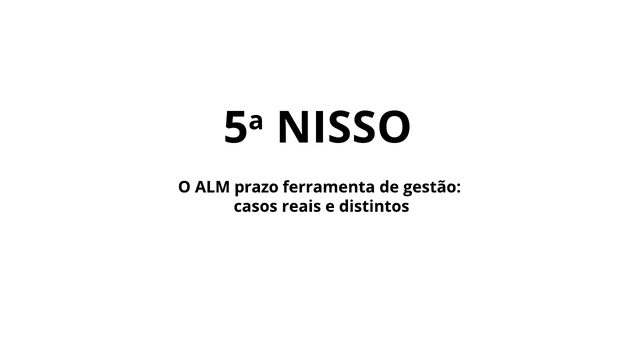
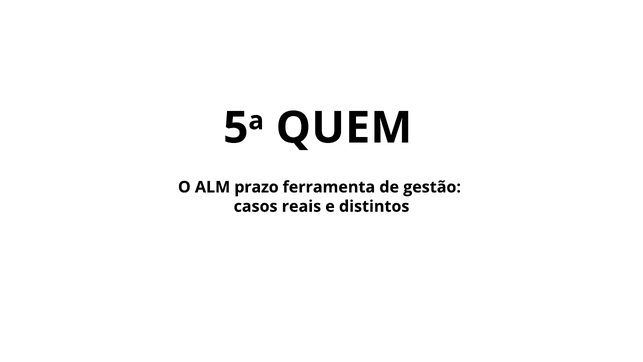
NISSO: NISSO -> QUEM (344, 128)
